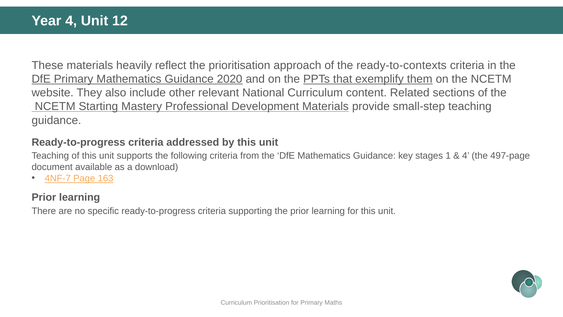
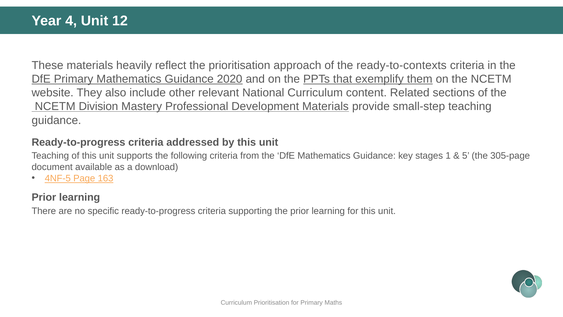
Starting: Starting -> Division (98, 106)
4: 4 -> 5 (466, 156)
497-page: 497-page -> 305-page (510, 156)
4NF-7: 4NF-7 -> 4NF-5 (58, 178)
